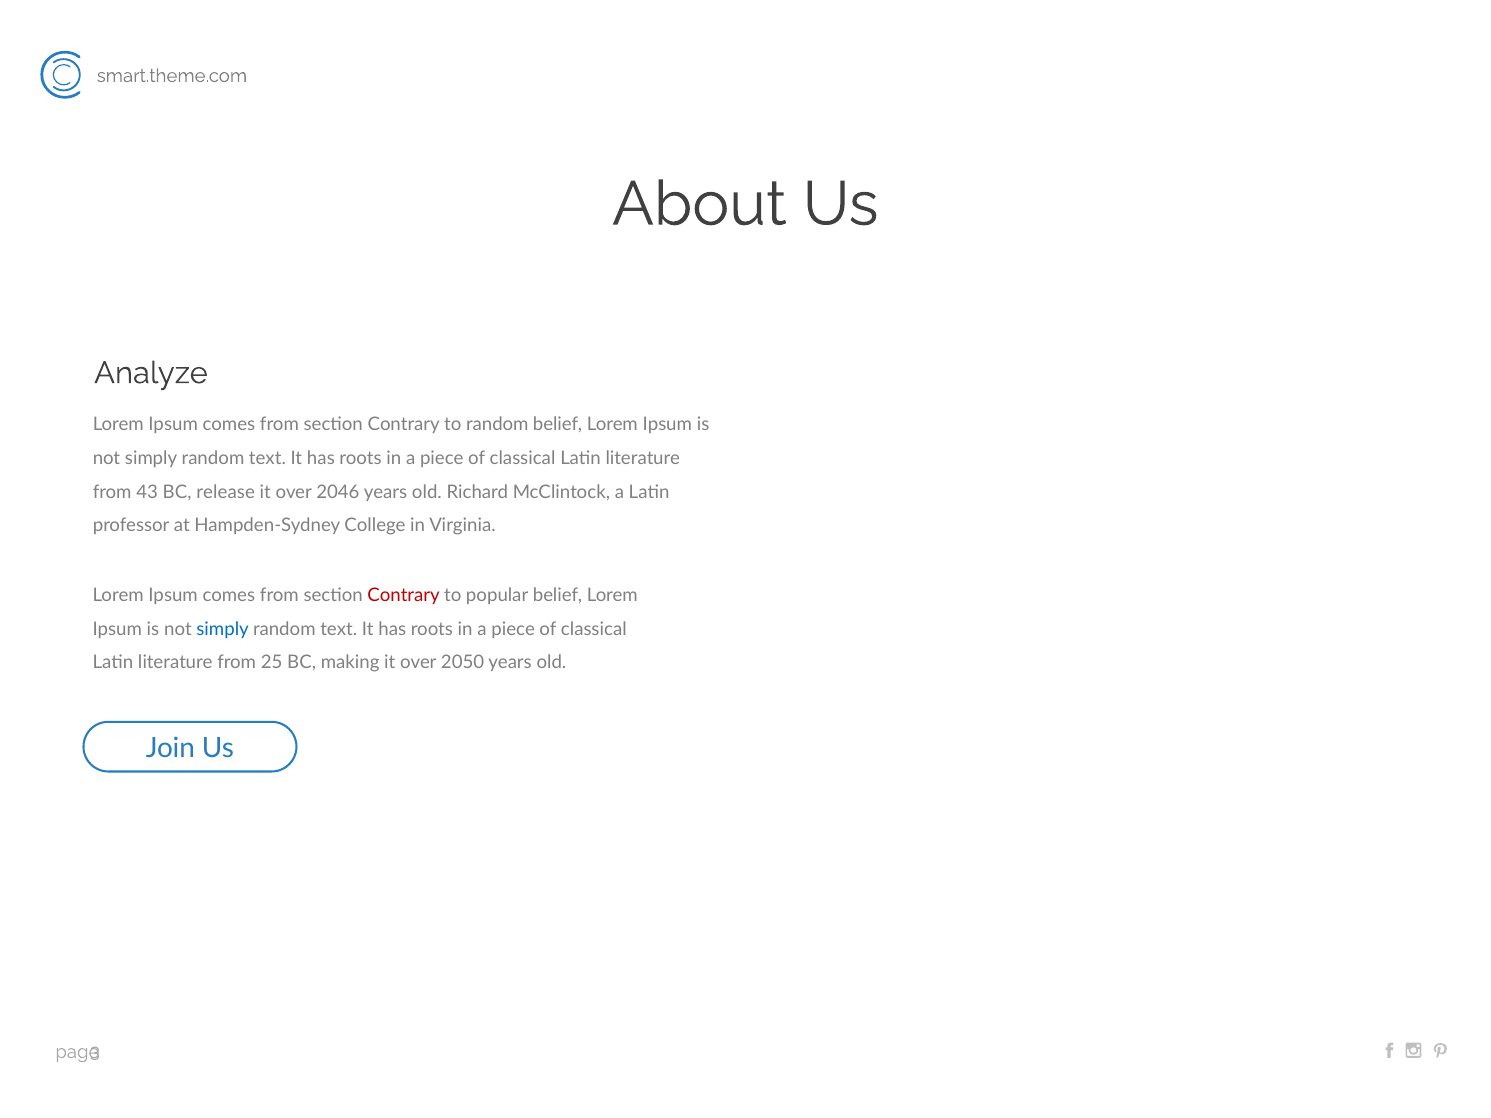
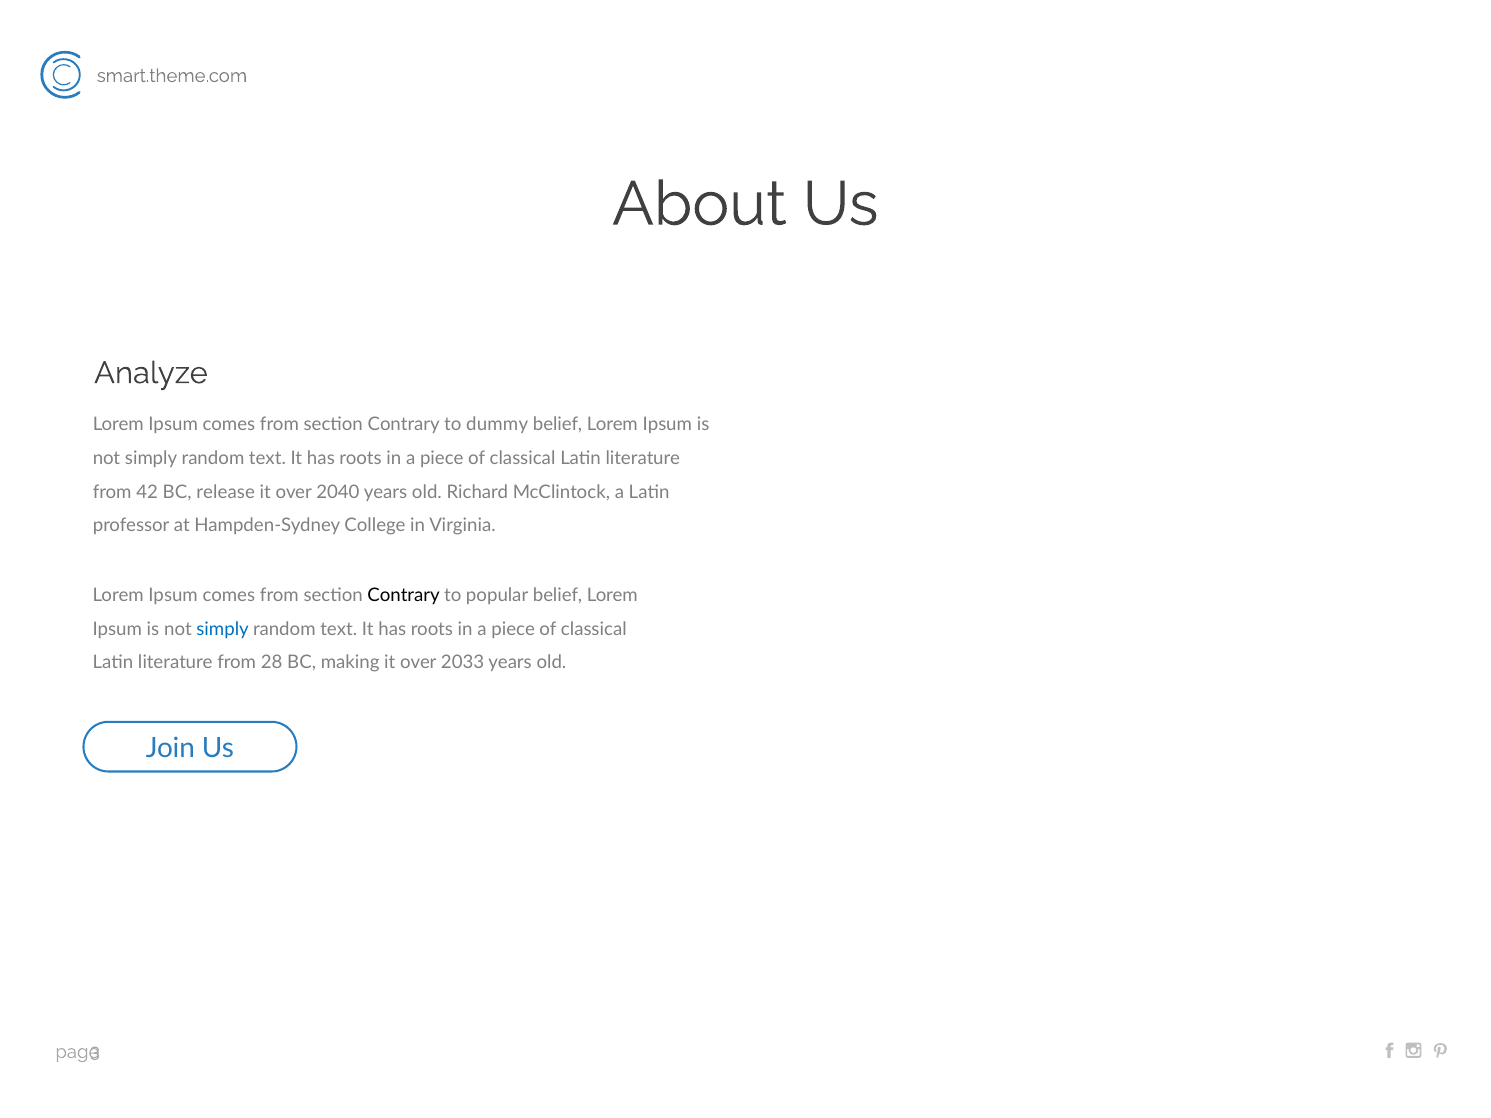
to random: random -> dummy (497, 425)
43: 43 -> 42 (147, 492)
2046: 2046 -> 2040 (338, 492)
Contrary colour: red -> black (404, 595)
25: 25 -> 28 (272, 663)
2050: 2050 -> 2033 (463, 663)
